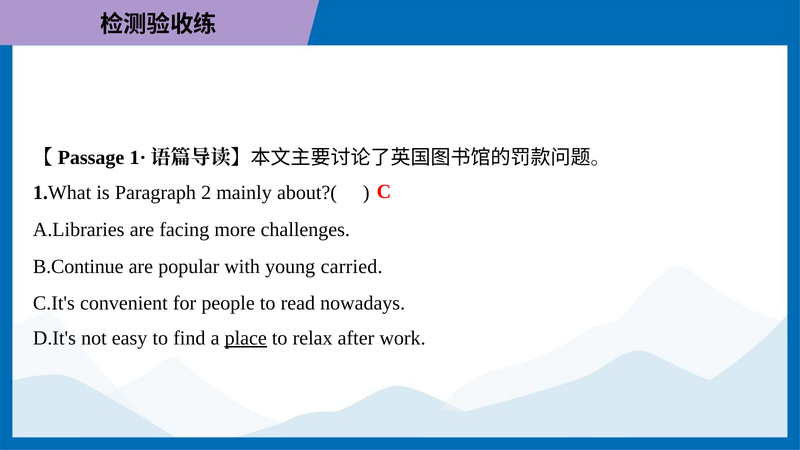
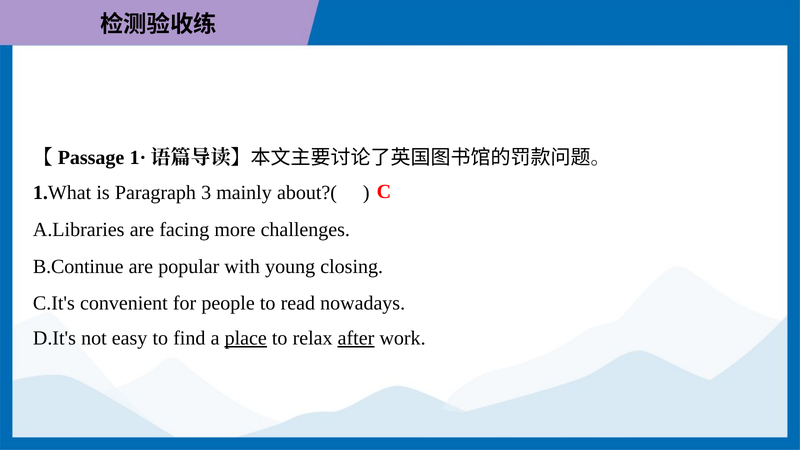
2: 2 -> 3 (206, 193)
carried: carried -> closing (352, 266)
after underline: none -> present (356, 338)
